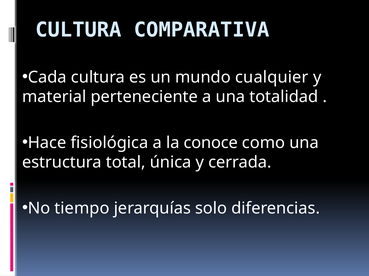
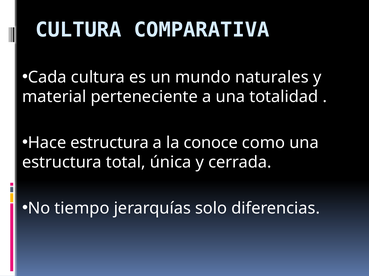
cualquier: cualquier -> naturales (272, 77)
Hace fisiológica: fisiológica -> estructura (110, 143)
